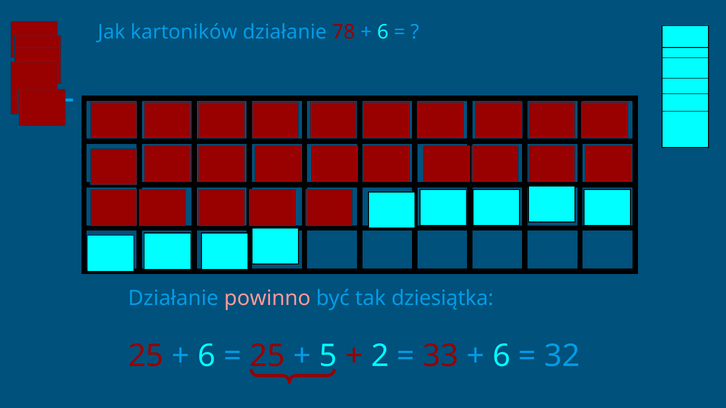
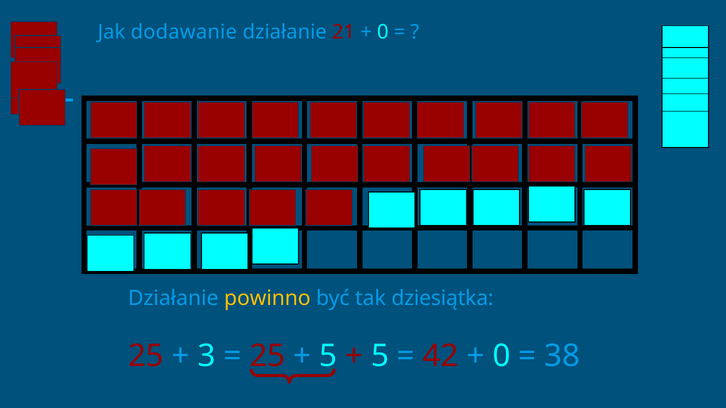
kartoników: kartoników -> dodawanie (184, 32)
78: 78 -> 21 (344, 32)
6: 6 -> 0 (383, 32)
powinno colour: pink -> yellow (267, 298)
6: 6 -> 3 (207, 356)
2: 2 -> 5 (380, 356)
33: 33 -> 42 (441, 356)
6: 6 -> 0 (501, 356)
32: 32 -> 38 (562, 356)
